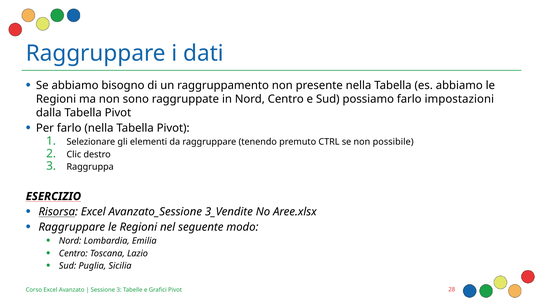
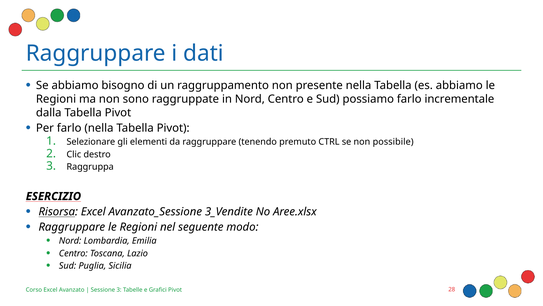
impostazioni: impostazioni -> incrementale (459, 99)
